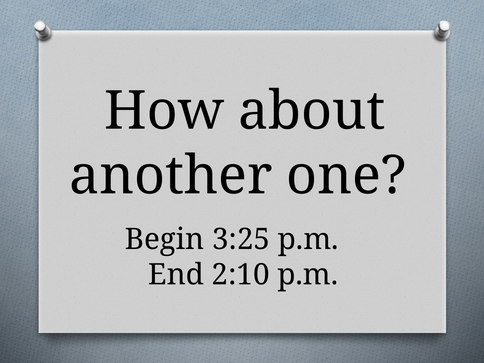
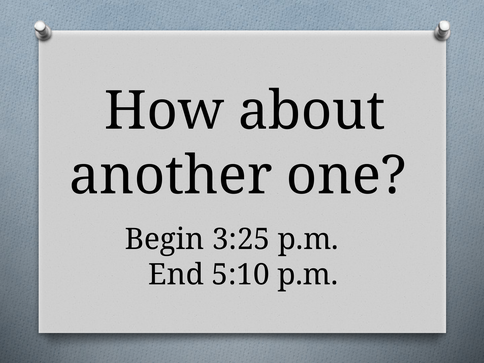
2:10: 2:10 -> 5:10 (241, 275)
